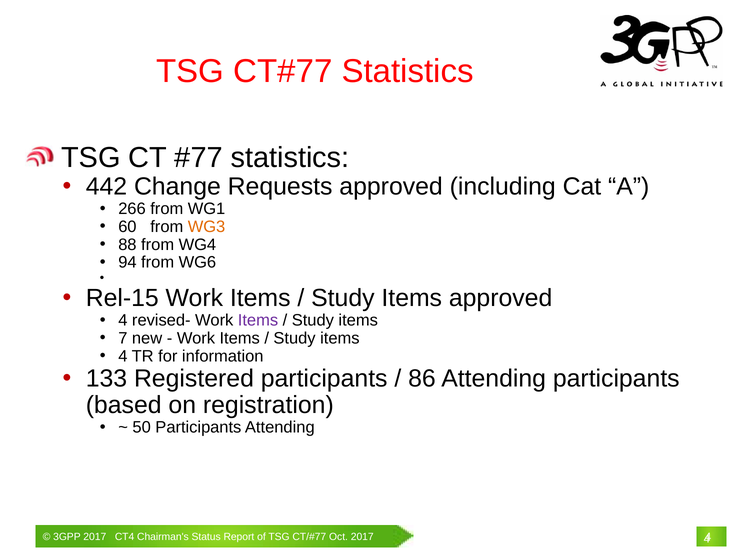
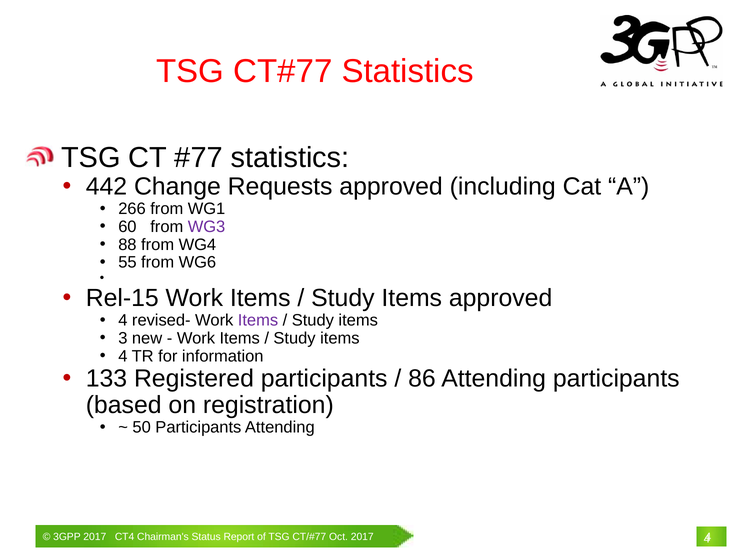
WG3 colour: orange -> purple (207, 227)
94: 94 -> 55 (127, 262)
7: 7 -> 3 (123, 338)
